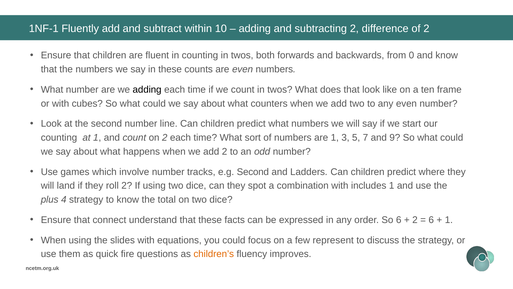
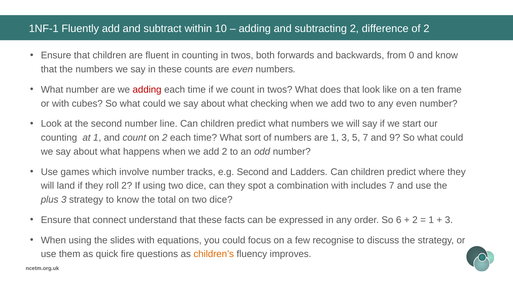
adding colour: black -> red (147, 90)
counters: counters -> checking (269, 103)
includes 1: 1 -> 7 (392, 185)
plus 4: 4 -> 3 (64, 199)
6: 6 -> 1 (431, 220)
1: 1 -> 3 (449, 220)
represent: represent -> recognise (333, 240)
